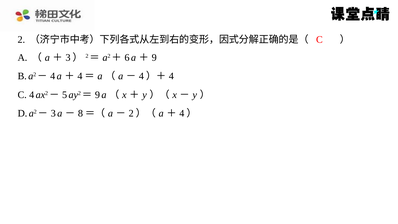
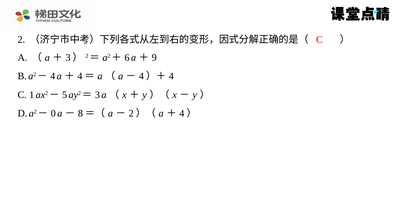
C 4: 4 -> 1 (32, 95)
9: 9 -> 3 (97, 95)
3: 3 -> 0 (53, 113)
